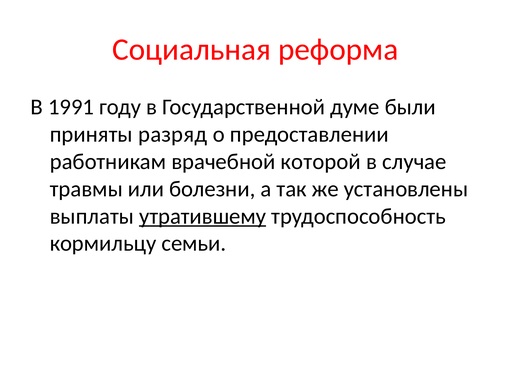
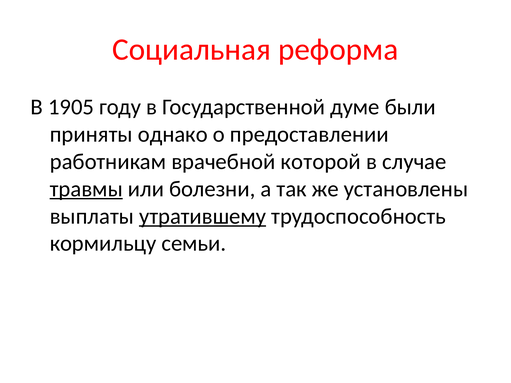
1991: 1991 -> 1905 (71, 107)
разряд: разряд -> однако (173, 134)
травмы underline: none -> present (86, 189)
